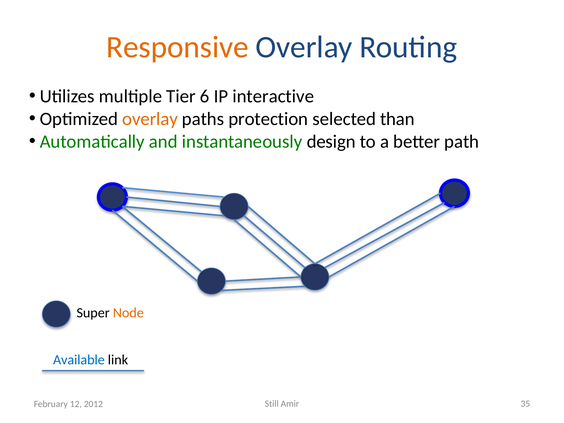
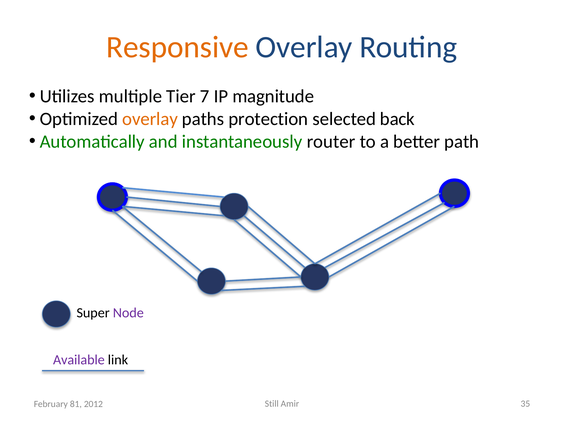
6: 6 -> 7 (205, 96)
interactive: interactive -> magnitude (273, 96)
than: than -> back (397, 119)
design: design -> router (331, 142)
Node colour: orange -> purple (128, 313)
Available colour: blue -> purple (79, 360)
12: 12 -> 81 (76, 404)
